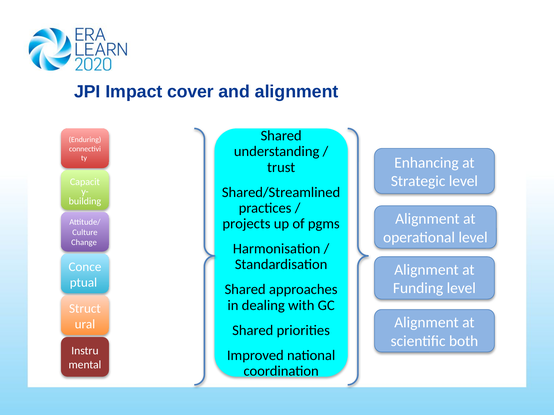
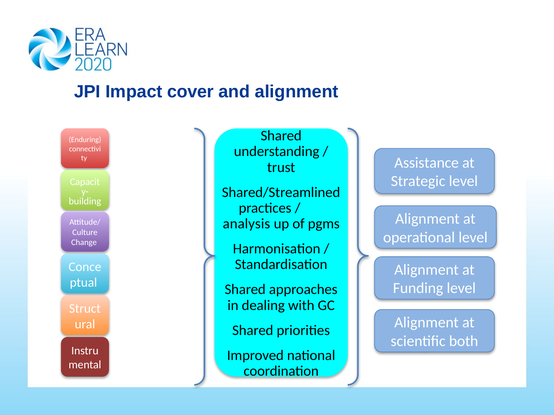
Enhancing: Enhancing -> Assistance (427, 163)
projects: projects -> analysis (246, 224)
